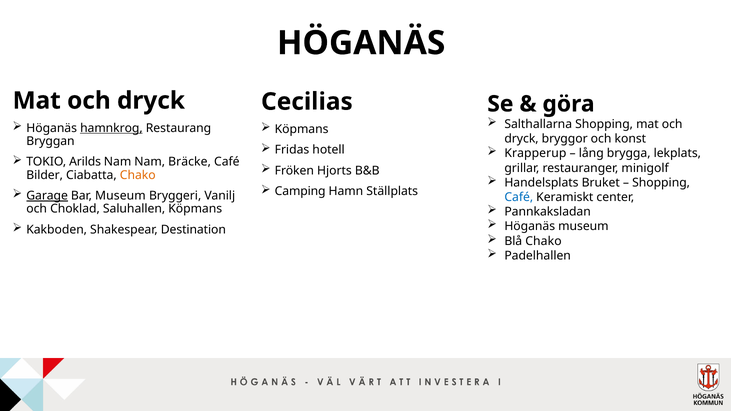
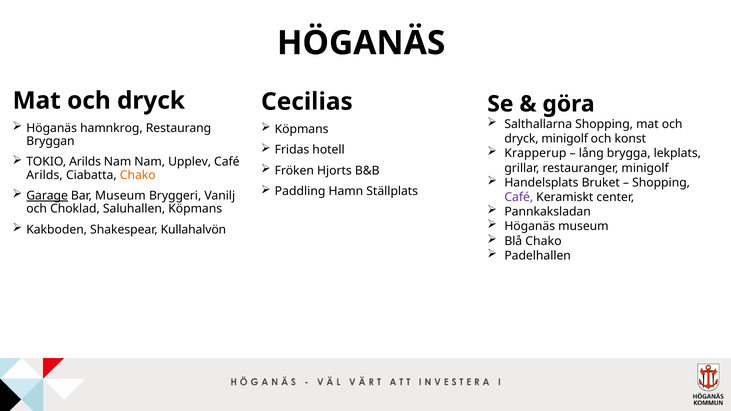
hamnkrog underline: present -> none (111, 128)
dryck bryggor: bryggor -> minigolf (565, 139)
Bräcke: Bräcke -> Upplev (190, 162)
Bilder: Bilder -> Arilds (45, 175)
Camping: Camping -> Paddling (300, 191)
Café colour: blue -> purple (519, 197)
Destination: Destination -> Kullahalvön (193, 230)
